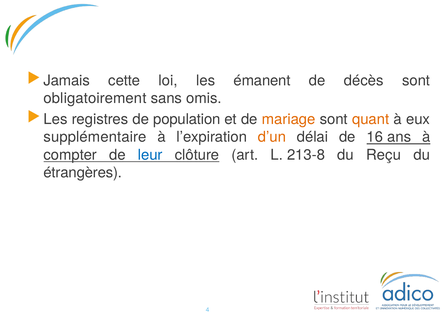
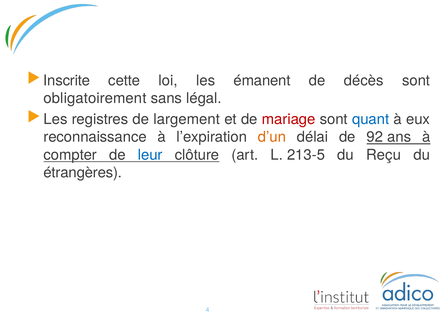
Jamais: Jamais -> Inscrite (67, 81)
omis: omis -> légal (204, 98)
population: population -> largement (187, 119)
mariage colour: orange -> red (289, 119)
quant colour: orange -> blue (371, 119)
supplémentaire: supplémentaire -> reconnaissance (95, 137)
16: 16 -> 92 (375, 137)
213-8: 213-8 -> 213-5 (306, 155)
